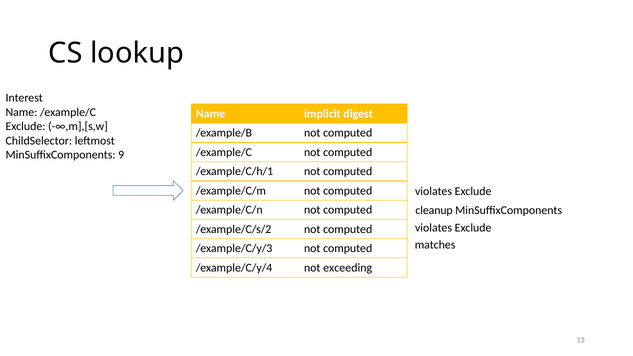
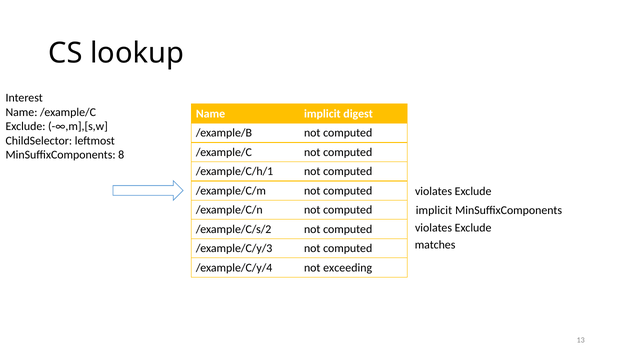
9: 9 -> 8 (121, 155)
cleanup: cleanup -> implicit (434, 211)
